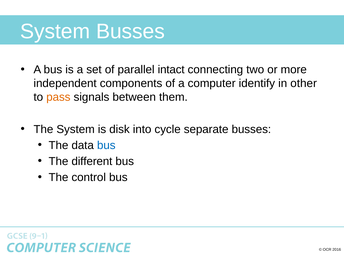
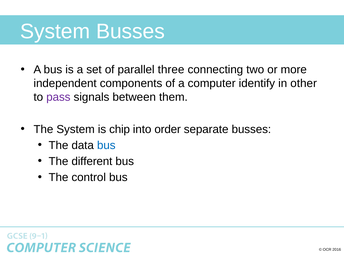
intact: intact -> three (171, 70)
pass colour: orange -> purple (58, 97)
disk: disk -> chip (120, 129)
cycle: cycle -> order (168, 129)
